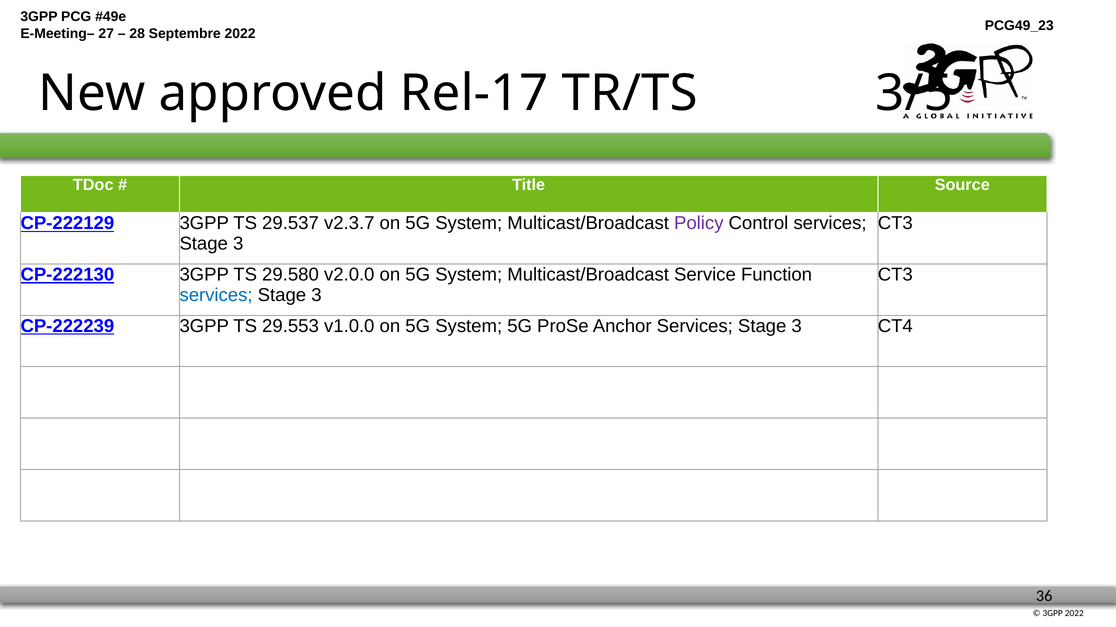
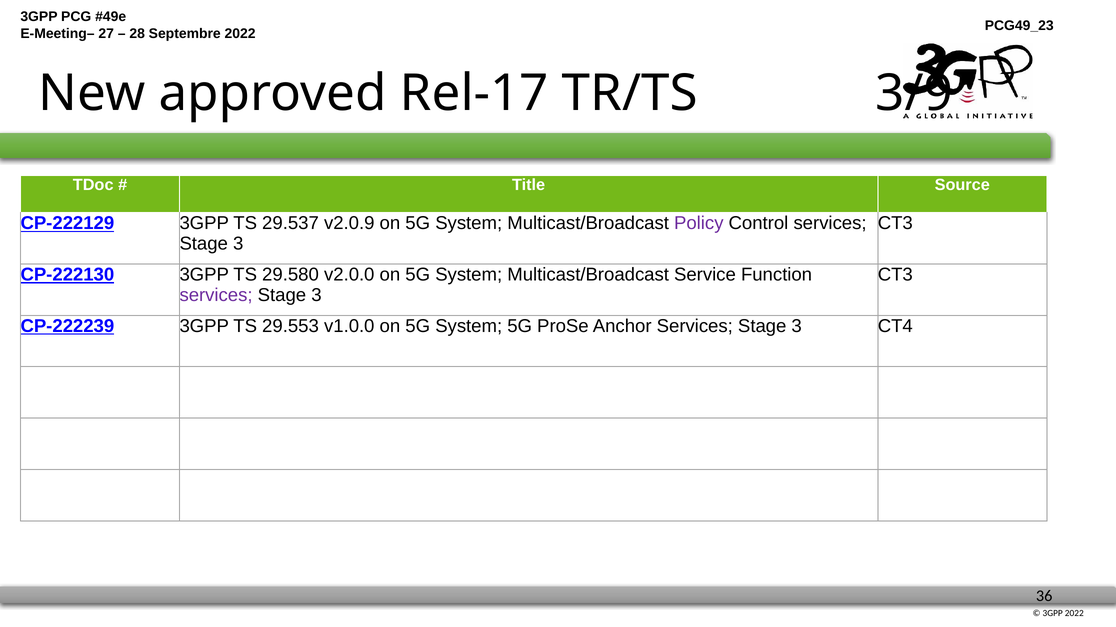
3/5: 3/5 -> 3/9 (914, 94)
v2.3.7: v2.3.7 -> v2.0.9 (349, 223)
services colour: blue -> purple (216, 295)
